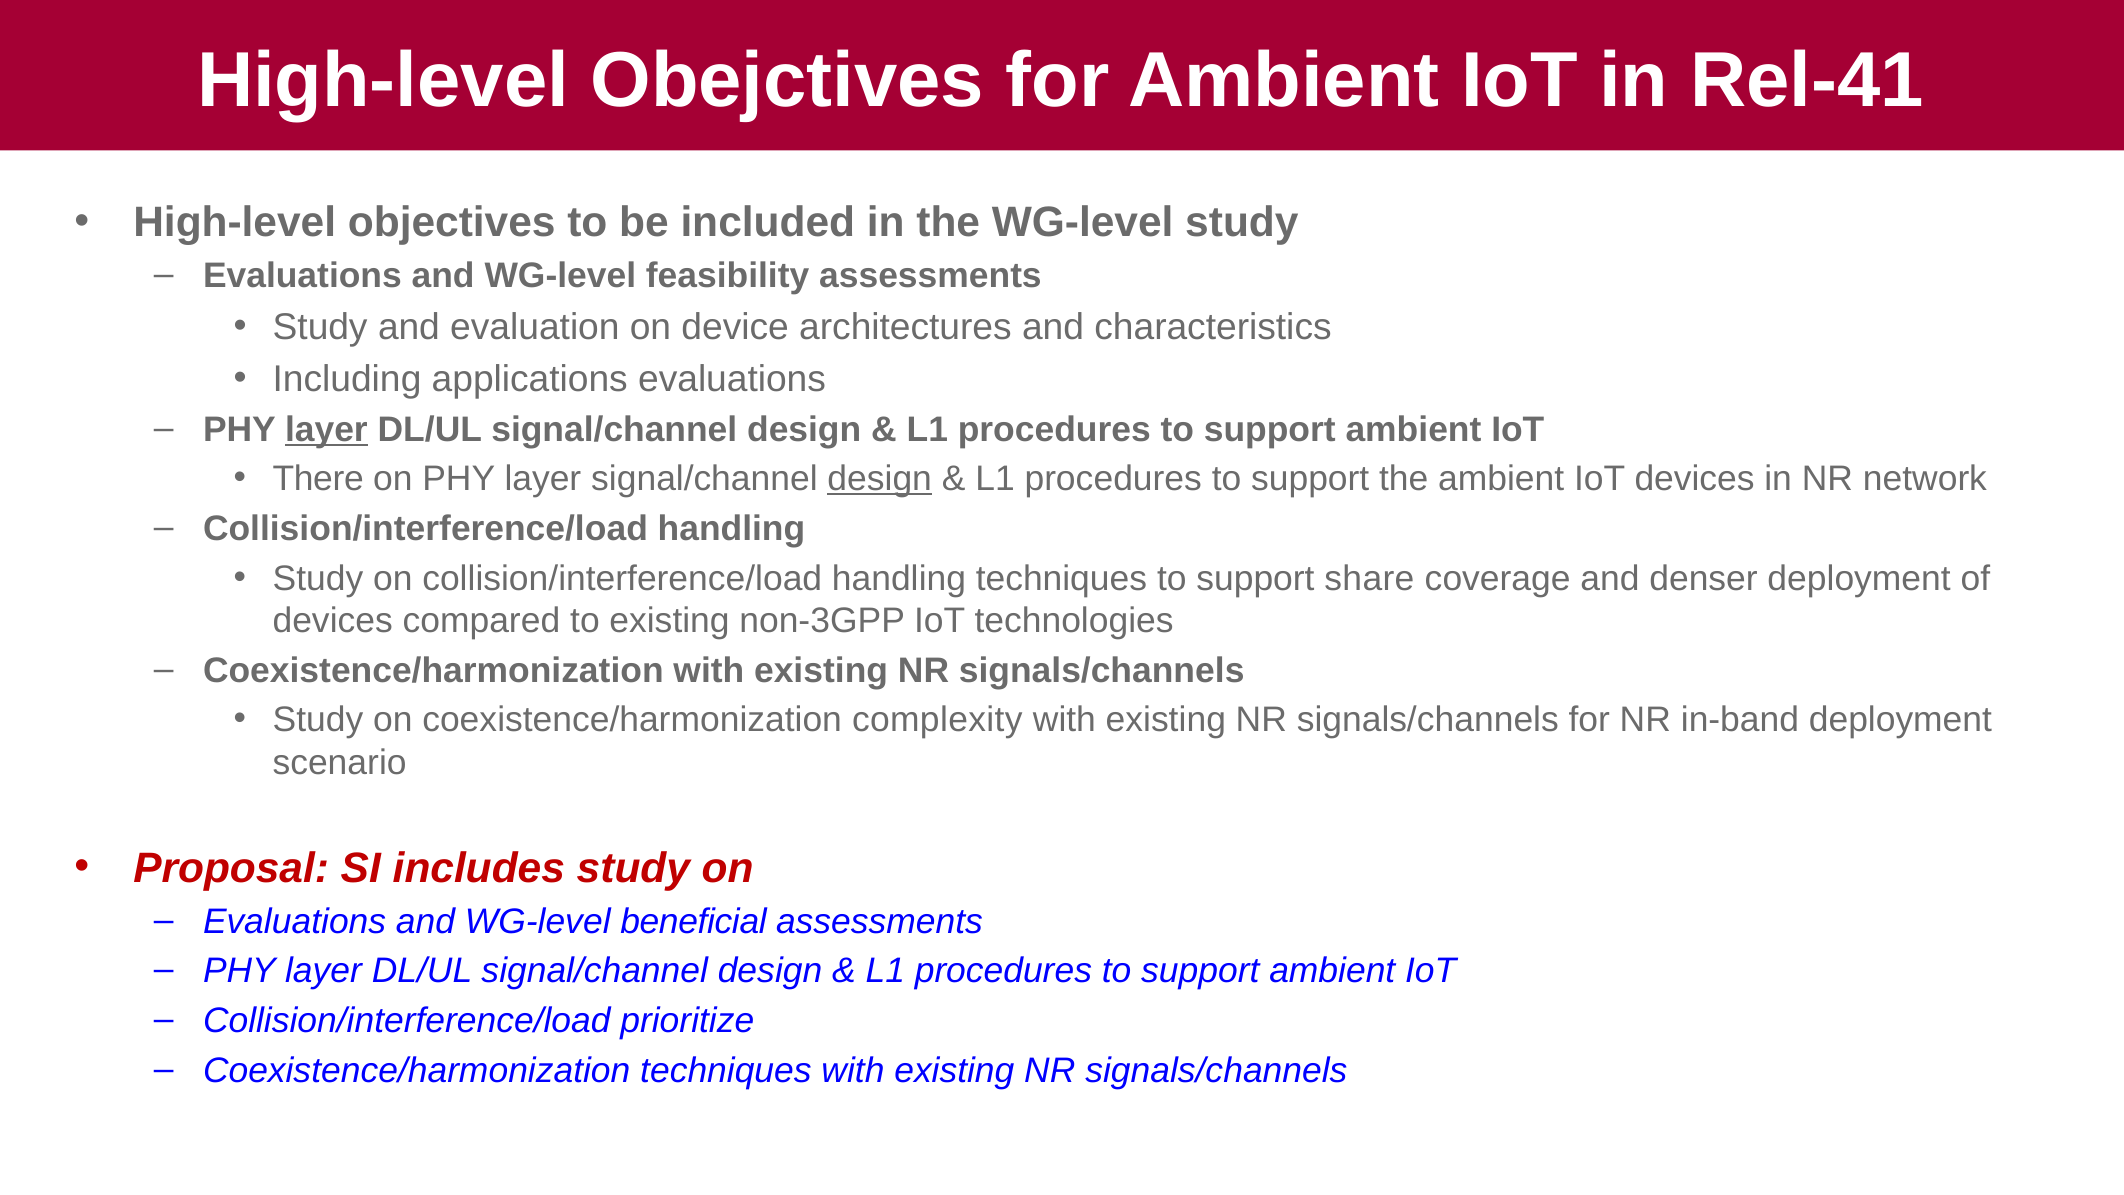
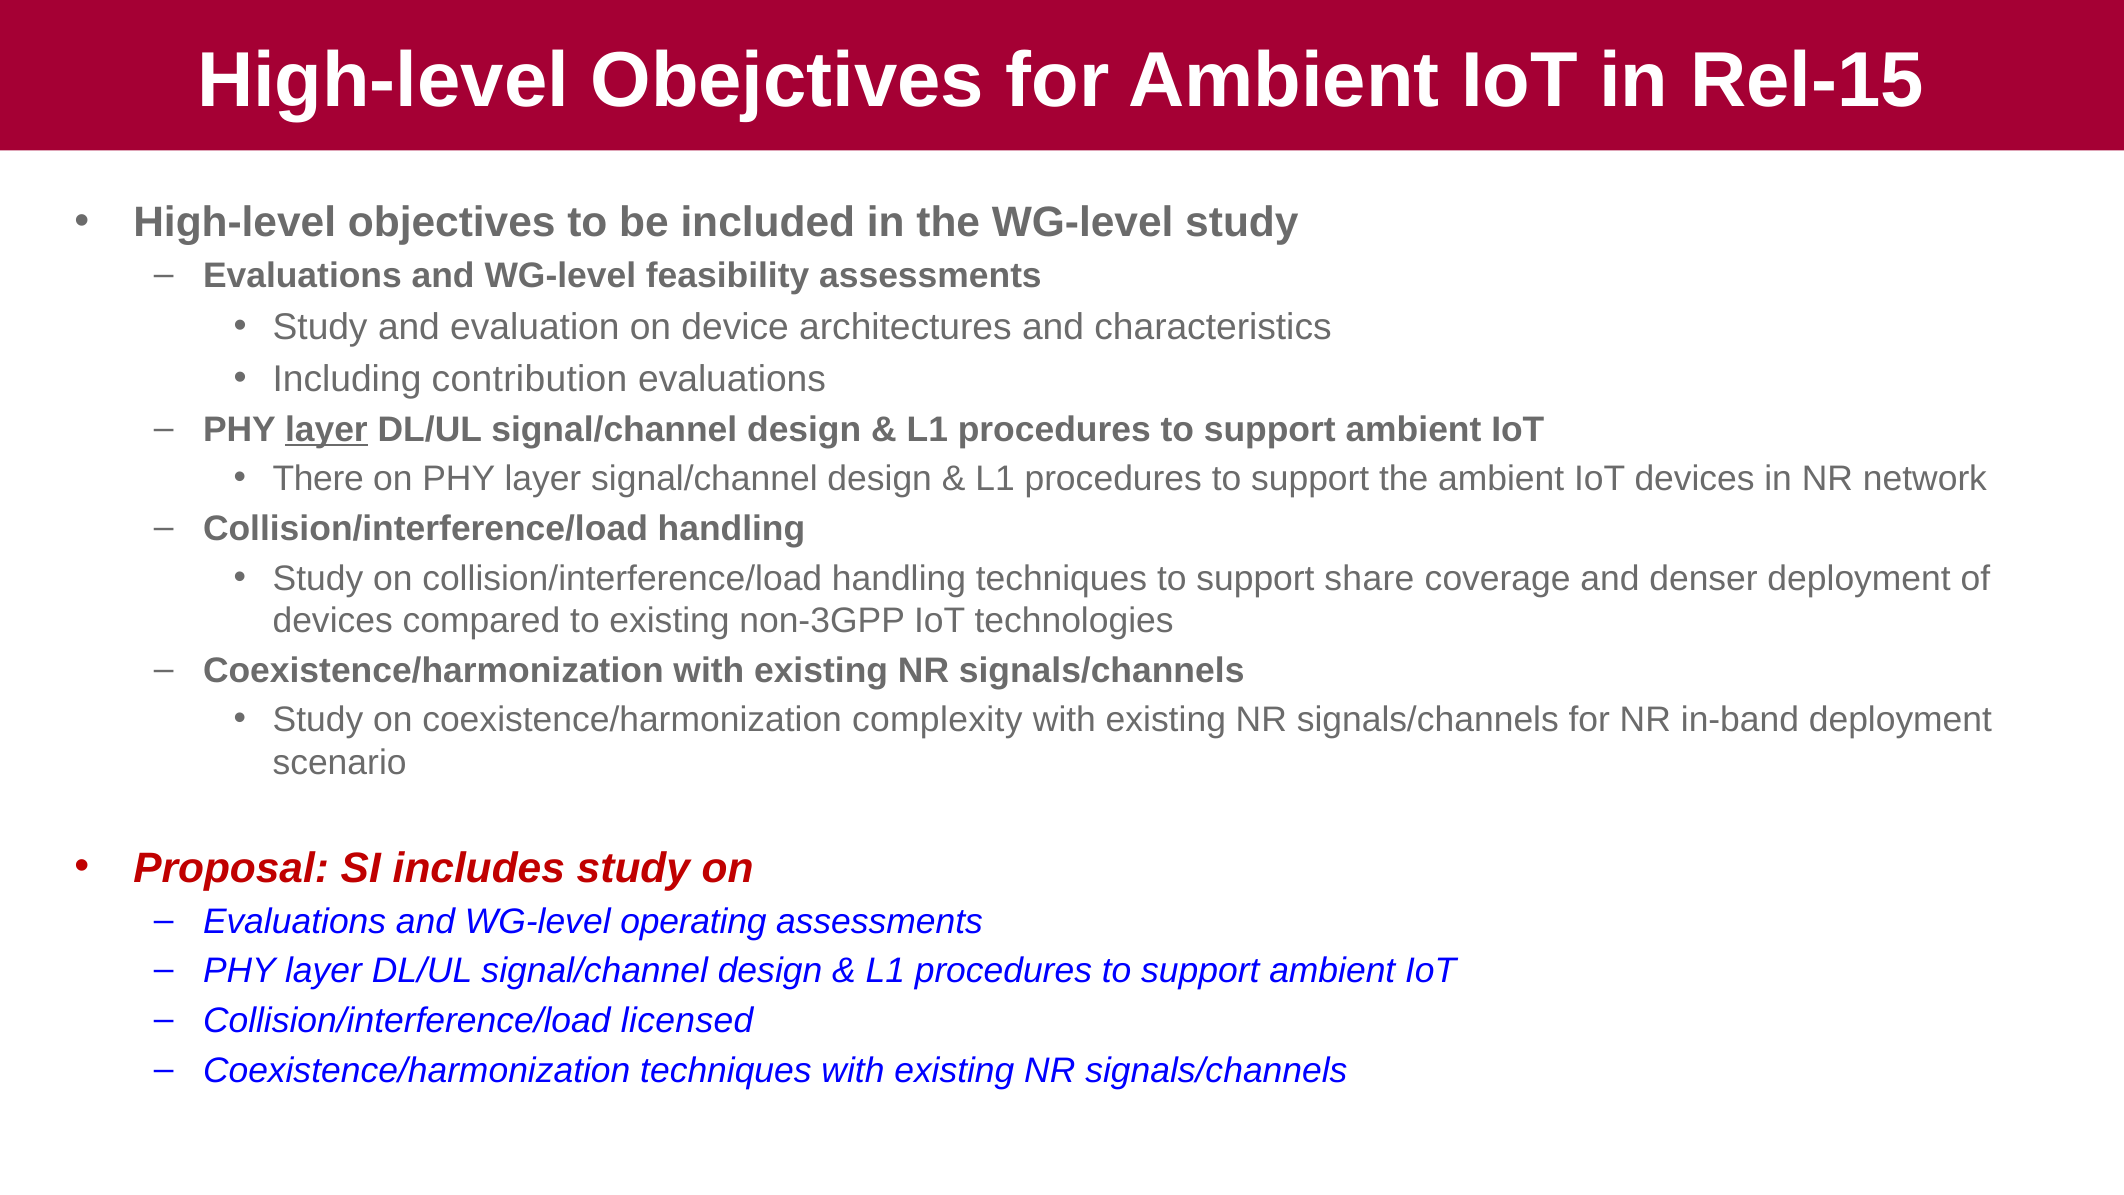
Rel-41: Rel-41 -> Rel-15 (1807, 81)
applications: applications -> contribution (530, 379)
design underline: present -> none (880, 479)
beneficial: beneficial -> operating (693, 921)
prioritize: prioritize -> licensed (687, 1021)
